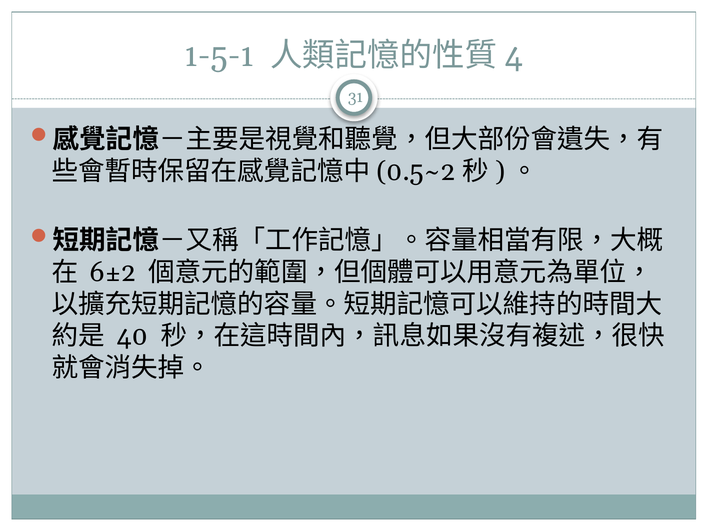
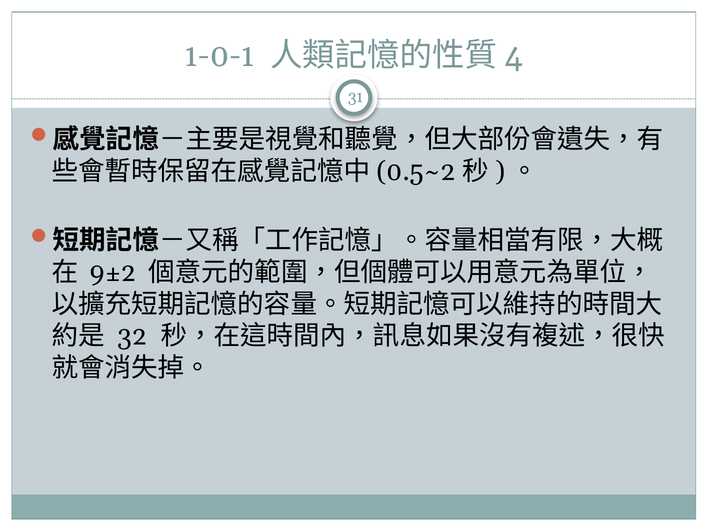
1-5-1: 1-5-1 -> 1-0-1 (220, 56)
6±2: 6±2 -> 9±2 (113, 272)
40: 40 -> 32 (132, 336)
